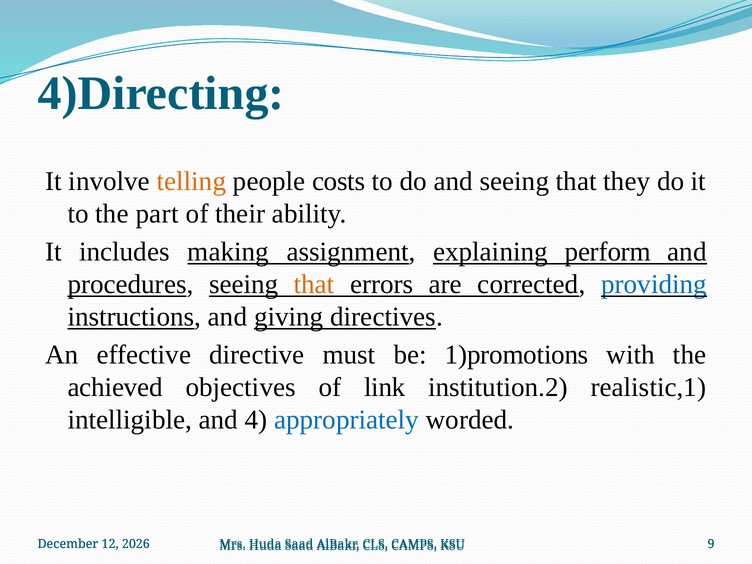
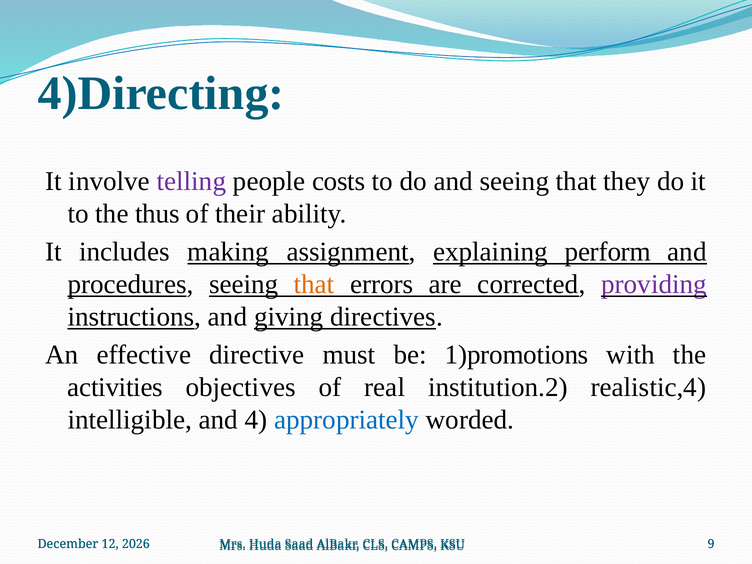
telling colour: orange -> purple (191, 181)
part: part -> thus (157, 214)
providing colour: blue -> purple (654, 284)
achieved: achieved -> activities (115, 387)
link: link -> real (385, 387)
realistic,1: realistic,1 -> realistic,4 (648, 387)
